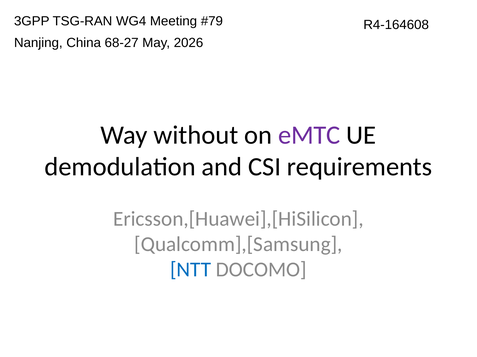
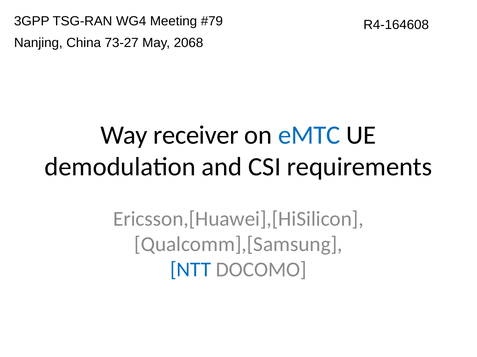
68-27: 68-27 -> 73-27 (122, 43)
2026: 2026 -> 2068 (188, 43)
without: without -> receiver (196, 135)
eMTC colour: purple -> blue (309, 135)
